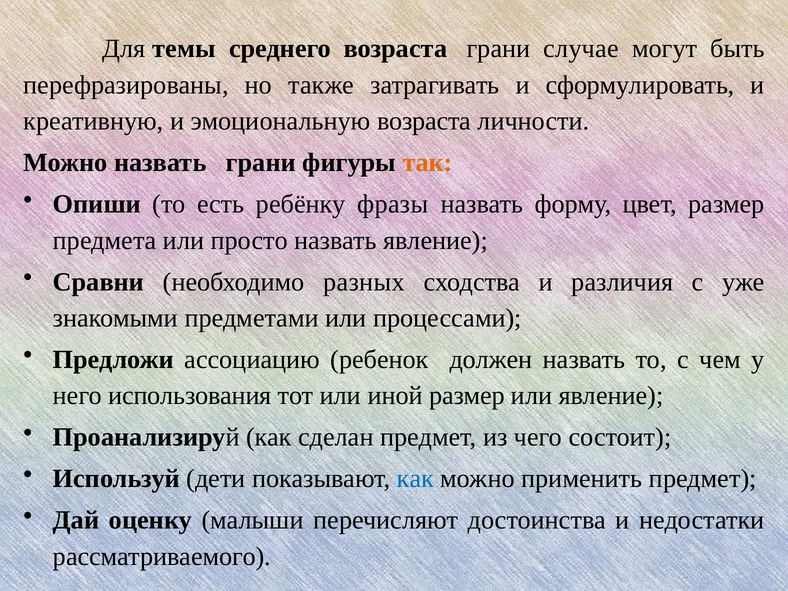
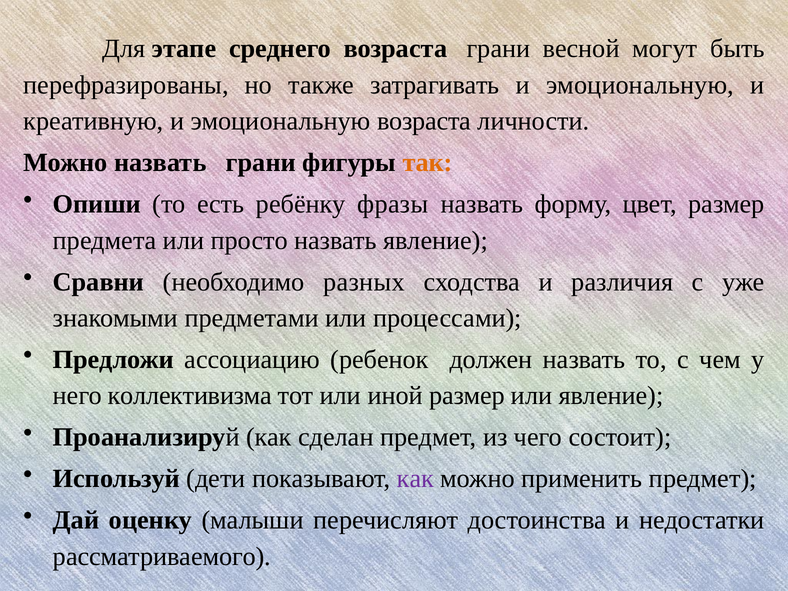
темы: темы -> этапе (184, 49)
случае: случае -> весной (581, 49)
затрагивать и сформулировать: сформулировать -> эмоциональную (640, 85)
использования: использования -> коллективизма (190, 396)
как colour: blue -> purple (415, 479)
